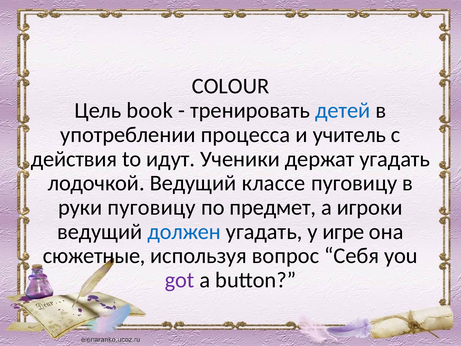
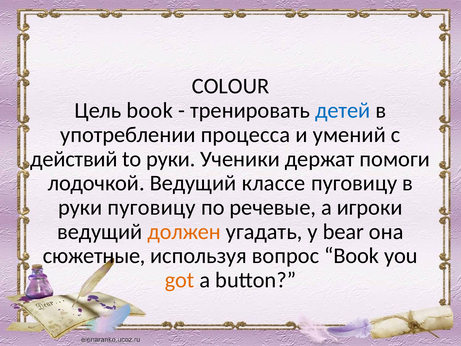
учитель: учитель -> умений (349, 135)
действия: действия -> действий (74, 159)
to идут: идут -> руки (171, 159)
держат угадать: угадать -> помоги (395, 159)
предмет: предмет -> речевые (273, 207)
должен colour: blue -> orange (184, 231)
игре: игре -> bear (343, 231)
вопрос Себя: Себя -> Book (352, 256)
got colour: purple -> orange (180, 280)
